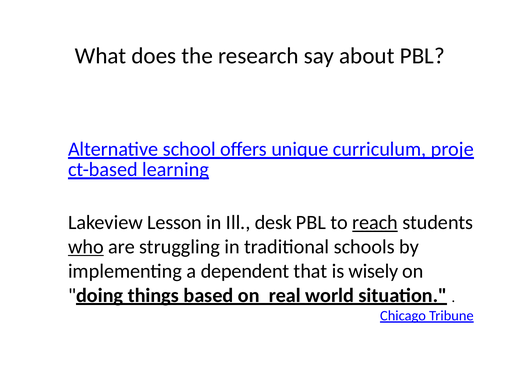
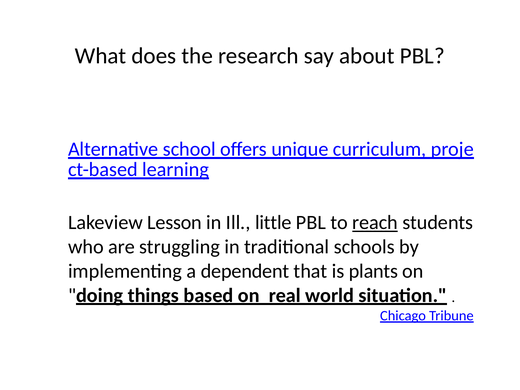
desk: desk -> little (273, 223)
who underline: present -> none (86, 247)
wisely: wisely -> plants (373, 271)
